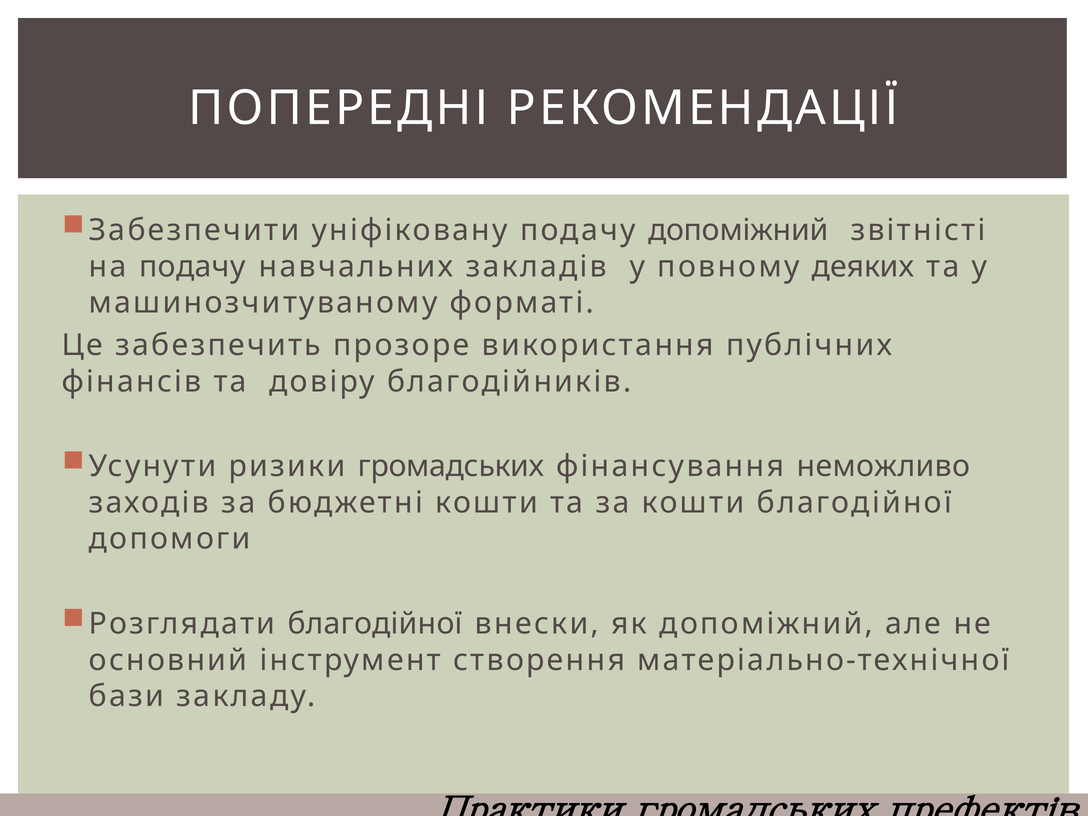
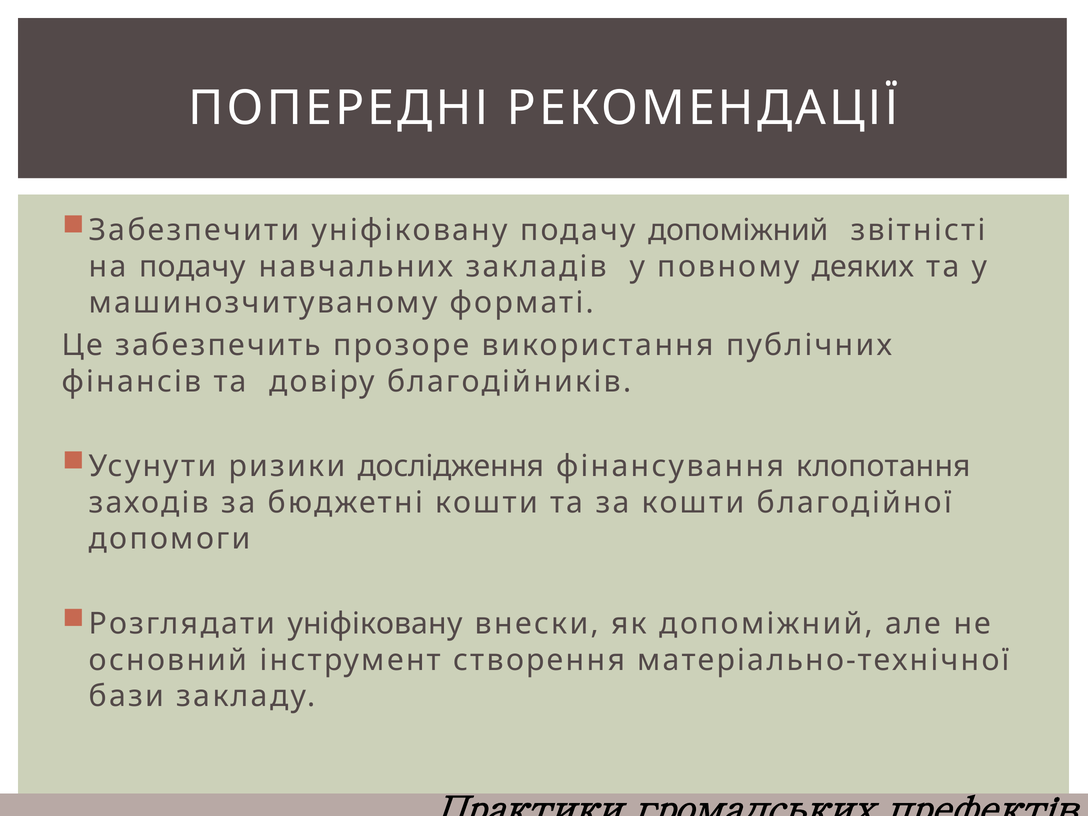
ризики громадських: громадських -> дослідження (451, 466)
неможливо: неможливо -> клопотання (884, 466)
Розглядати благодійної: благодійної -> уніфіковану (375, 624)
